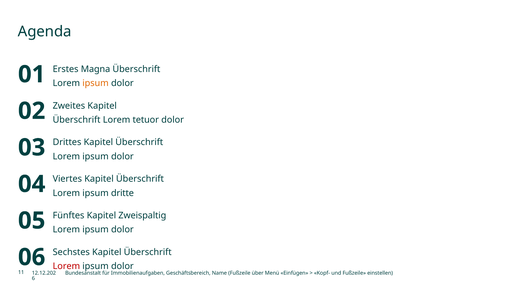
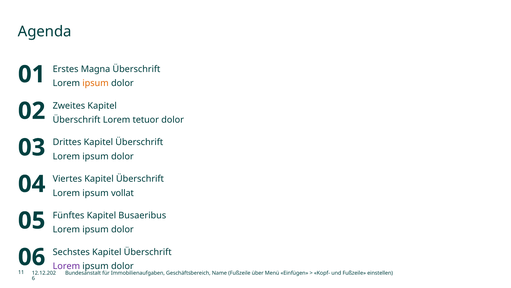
dritte: dritte -> vollat (122, 193)
Zweispaltig: Zweispaltig -> Busaeribus (142, 215)
Lorem colour: red -> purple (66, 266)
